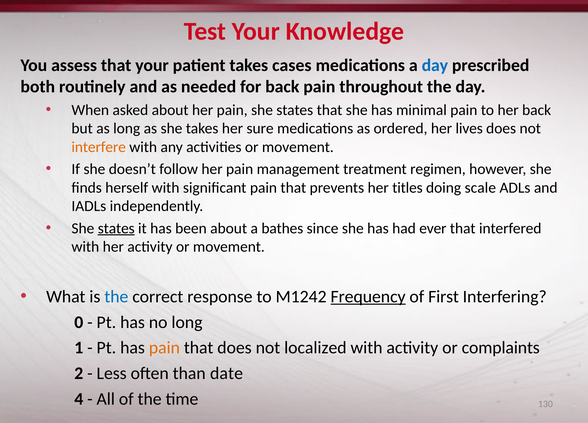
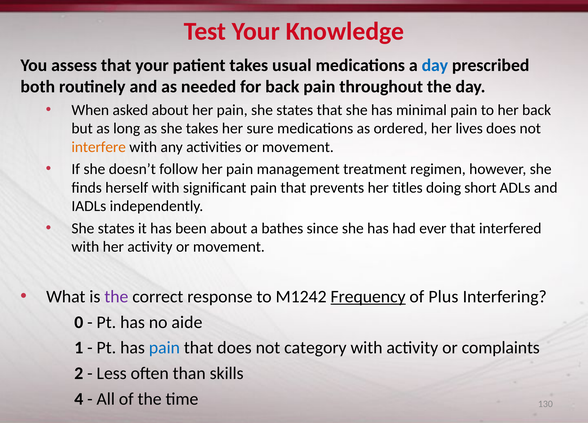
cases: cases -> usual (292, 65)
scale: scale -> short (480, 188)
states underline: present -> none (116, 229)
the colour: blue -> purple (116, 297)
First: First -> Plus (443, 297)
no long: long -> aide (187, 323)
pain colour: orange -> blue (164, 348)
localized: localized -> category (315, 348)
date: date -> skills (227, 374)
